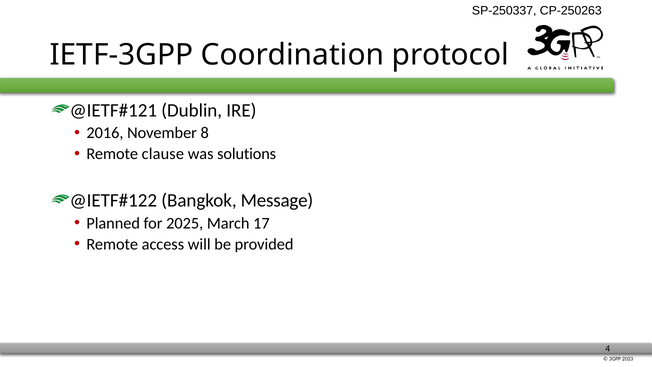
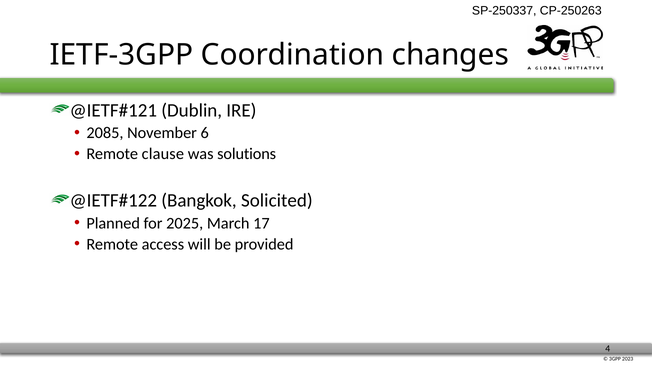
protocol: protocol -> changes (450, 55)
2016: 2016 -> 2085 (105, 133)
8: 8 -> 6 (205, 133)
Message: Message -> Solicited (277, 201)
